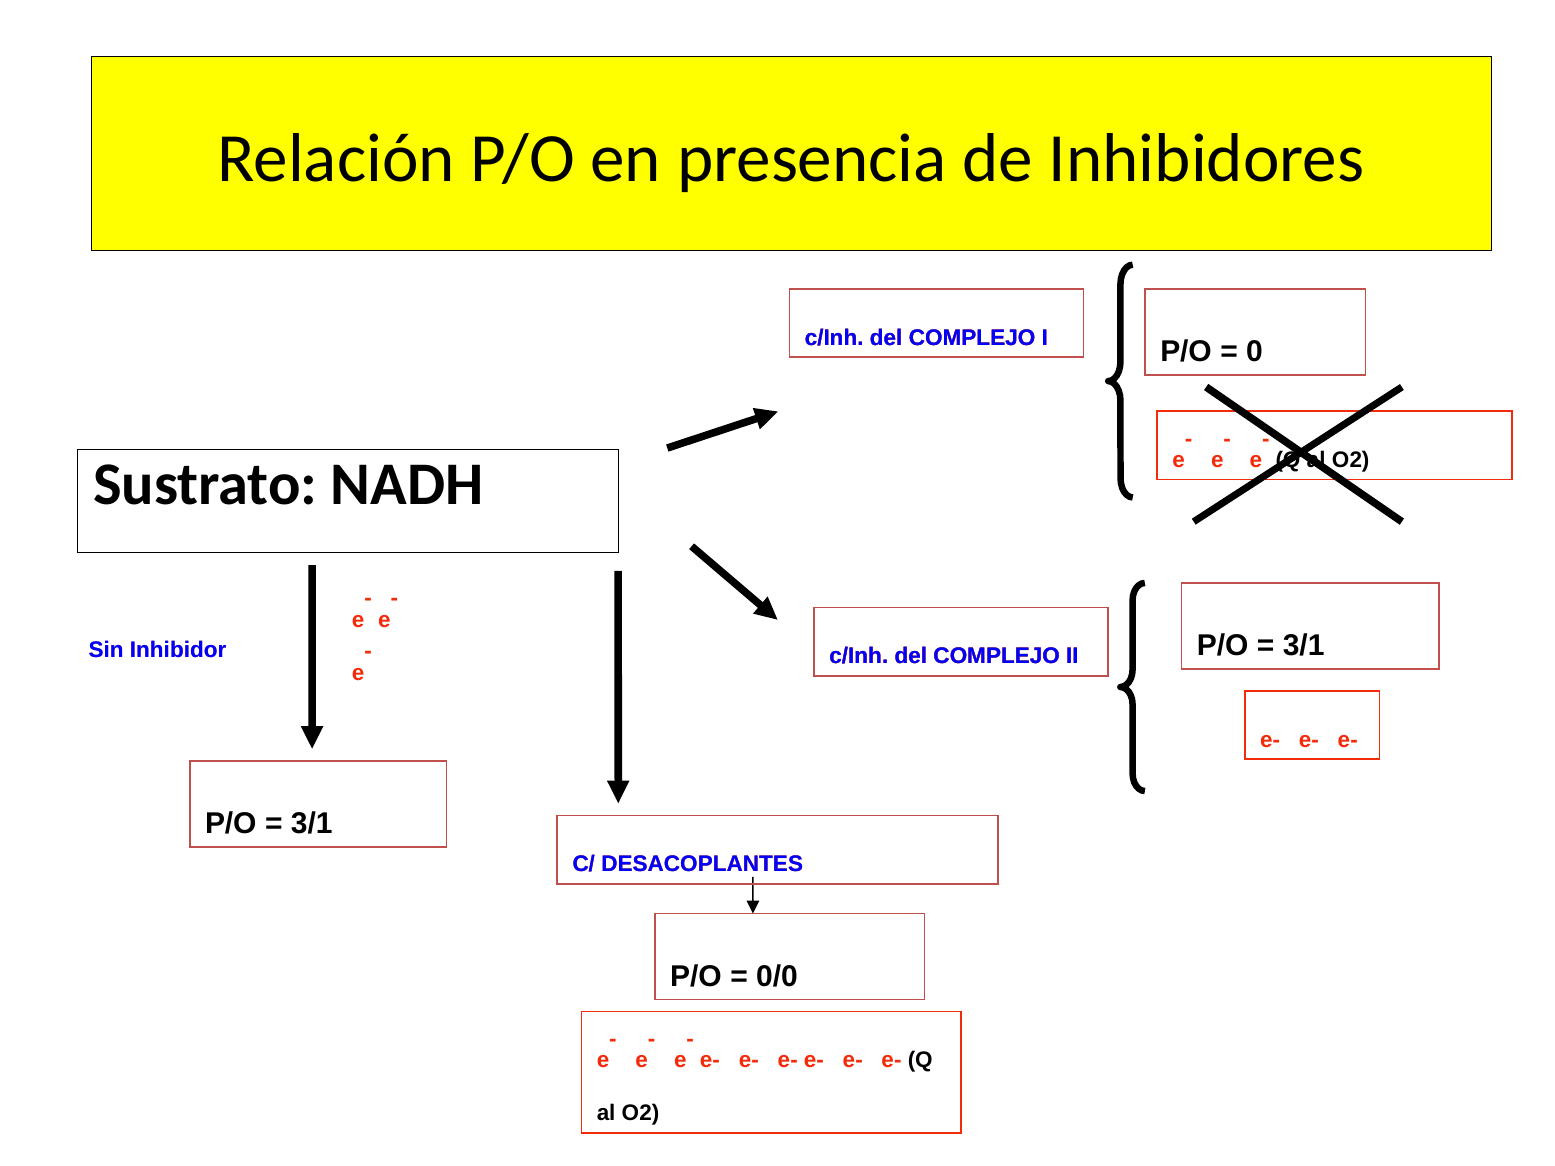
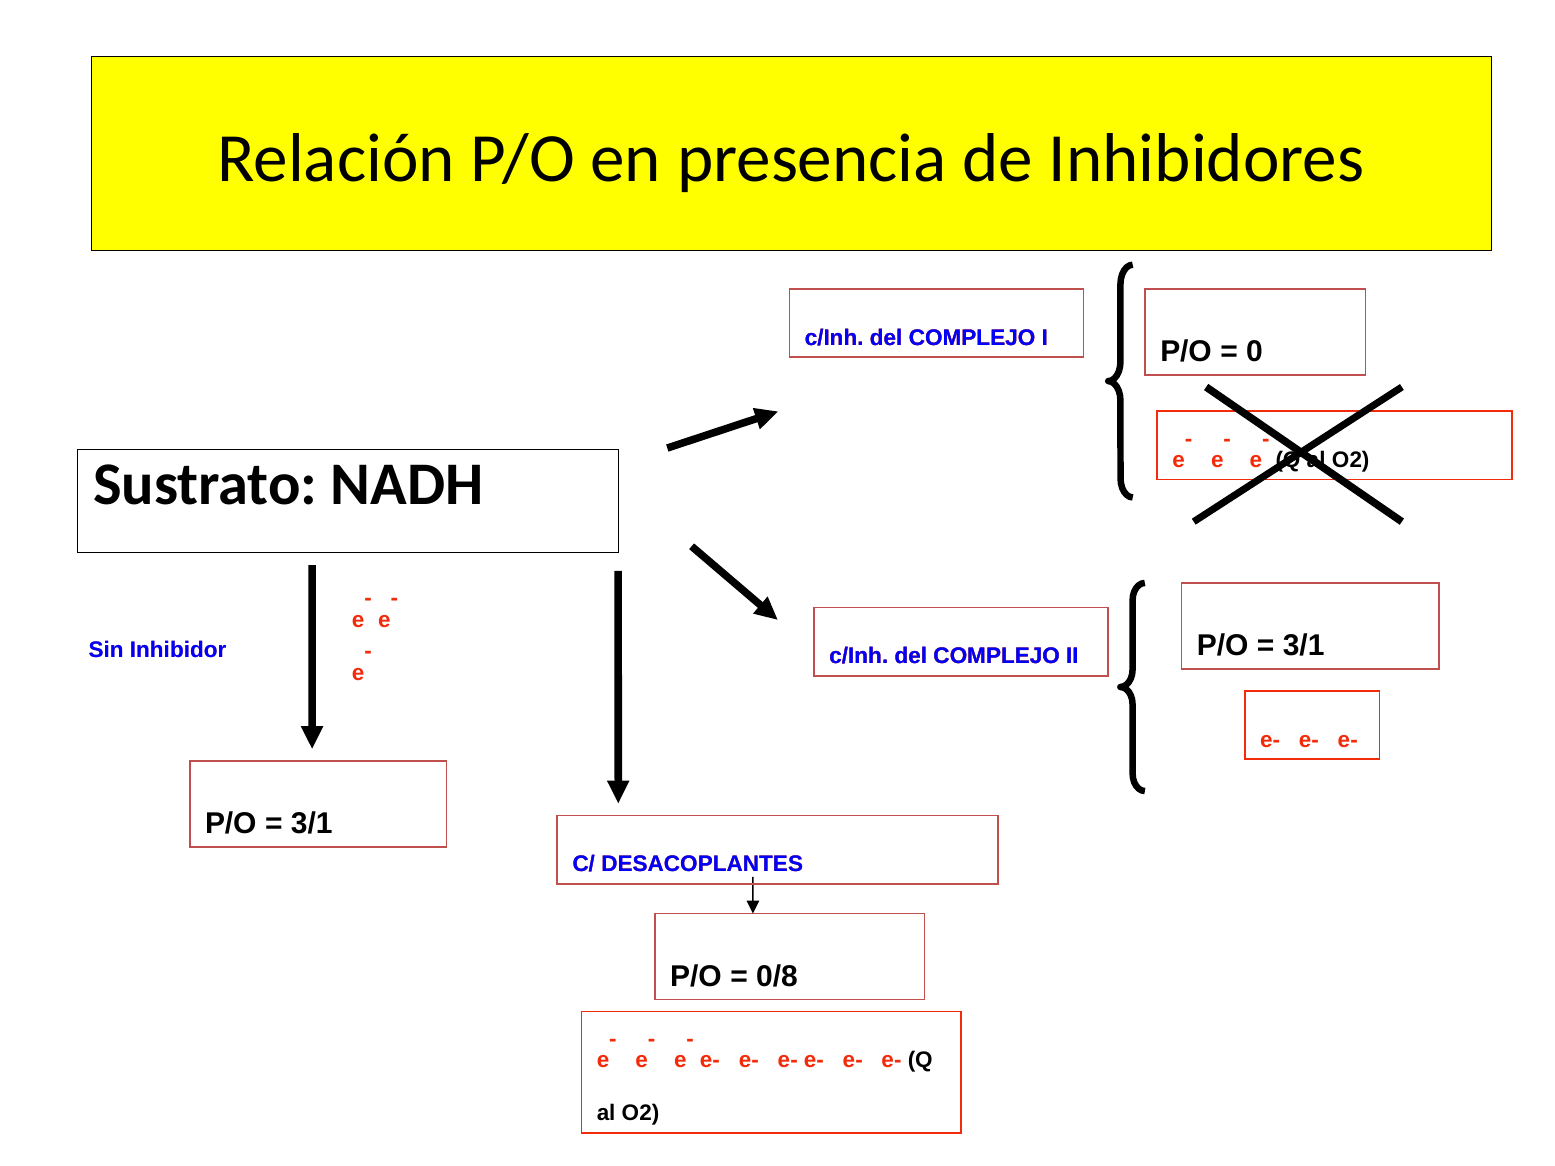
0/0: 0/0 -> 0/8 (777, 976)
